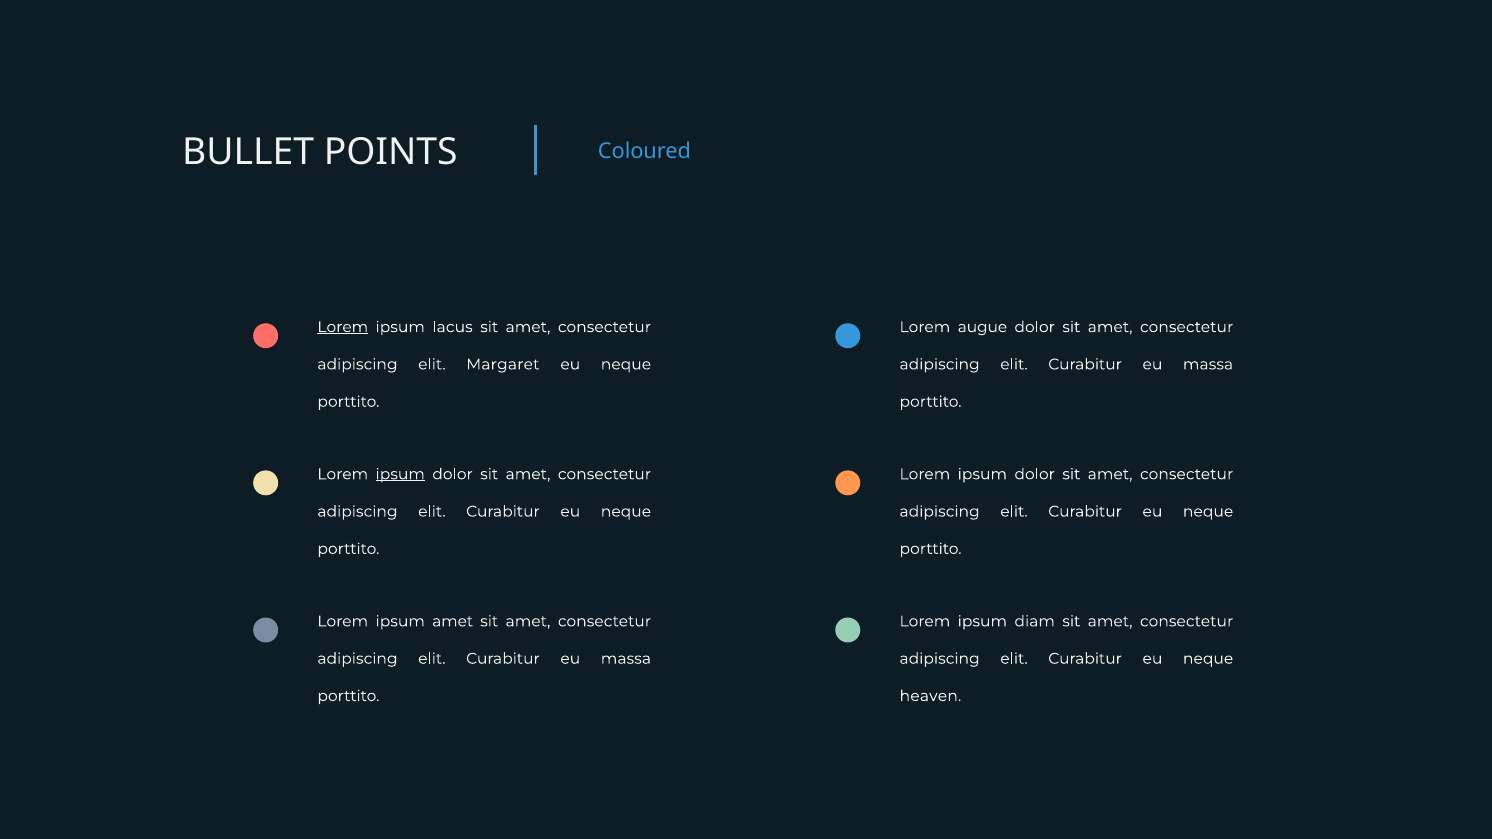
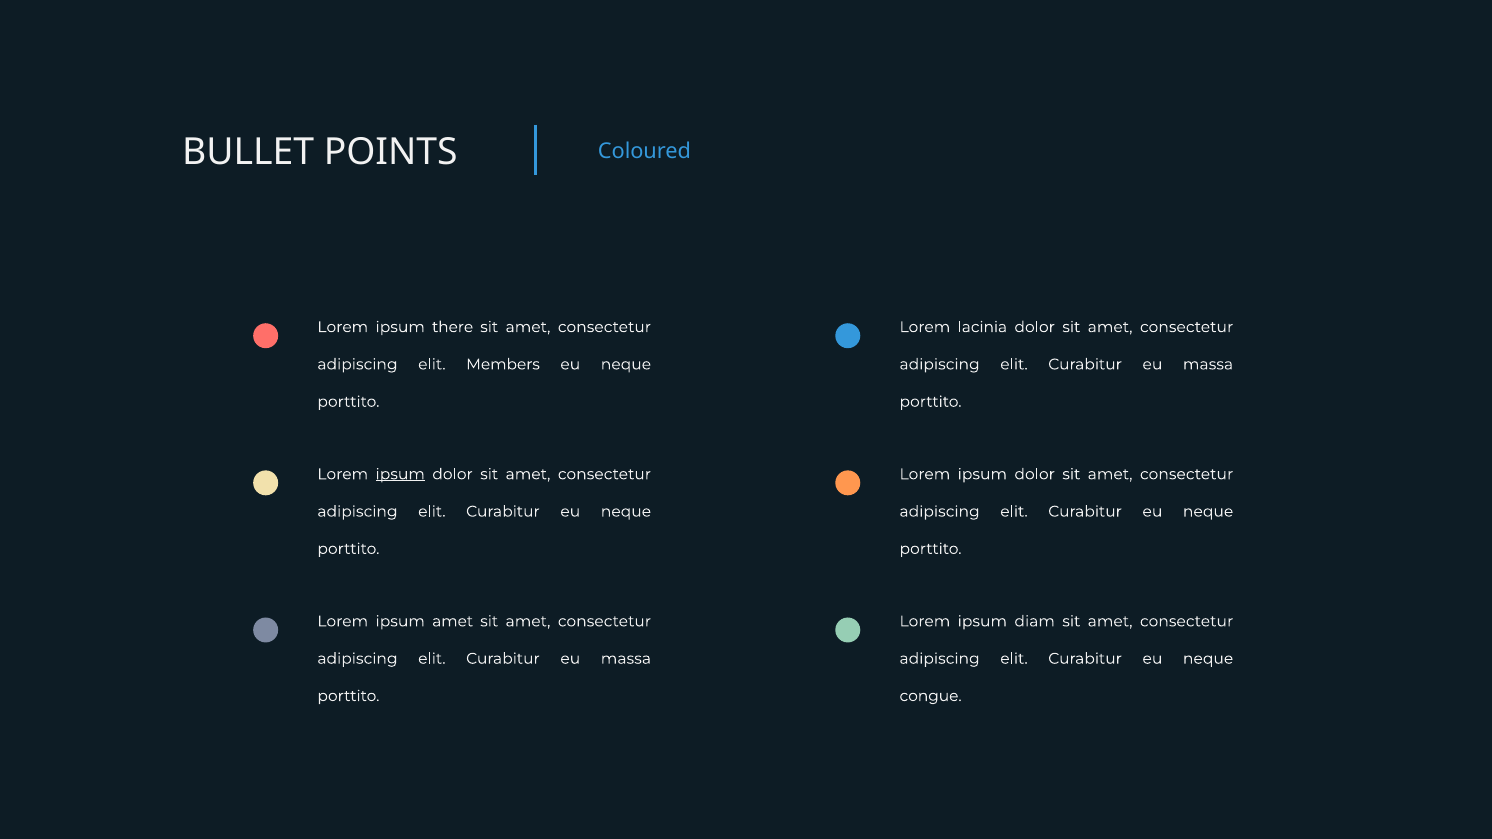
Lorem underline: present -> none (343, 327)
lacus: lacus -> there (453, 327)
augue: augue -> lacinia (982, 327)
Margaret: Margaret -> Members (503, 364)
heaven: heaven -> congue (931, 696)
